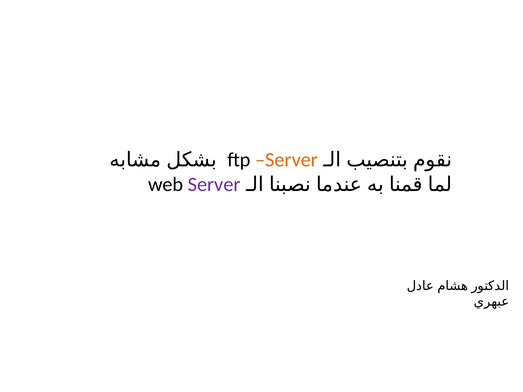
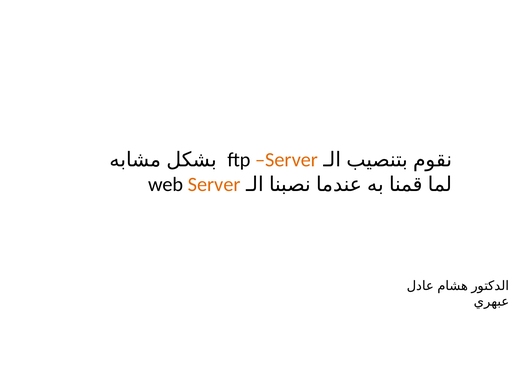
Server colour: purple -> orange (214, 184)
